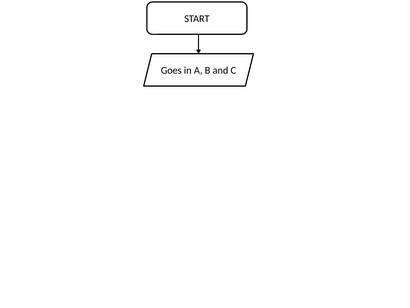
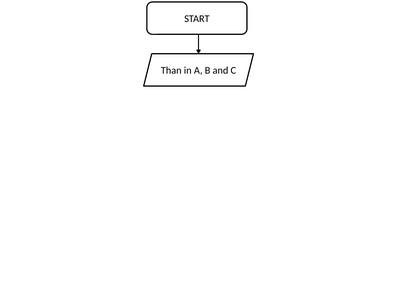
Goes: Goes -> Than (171, 70)
